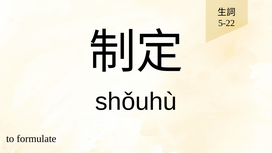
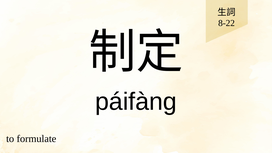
5-22: 5-22 -> 8-22 (227, 23)
shǒuhù: shǒuhù -> páifàng (136, 102)
